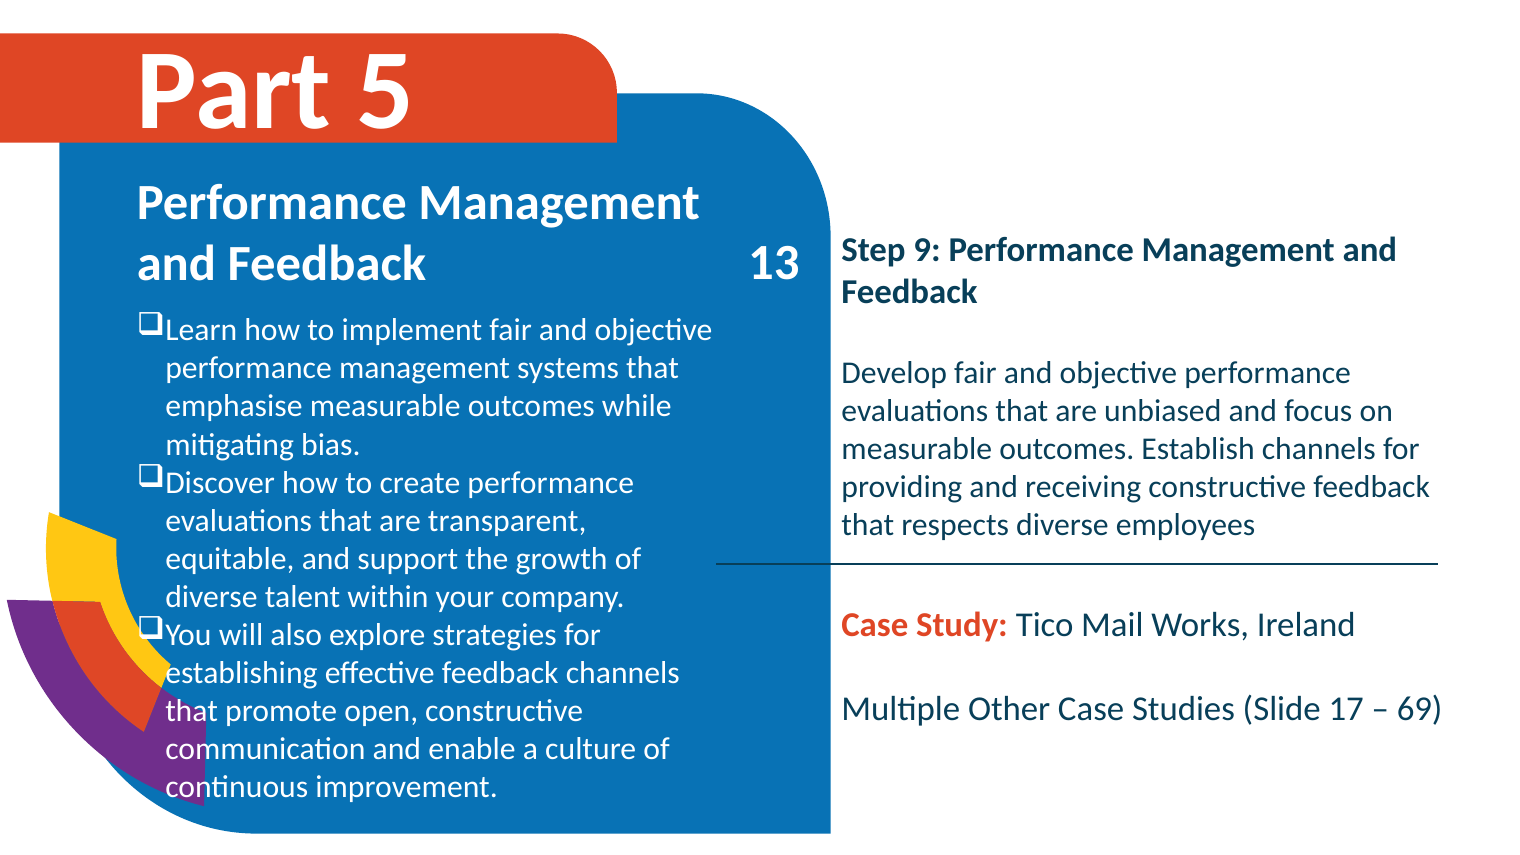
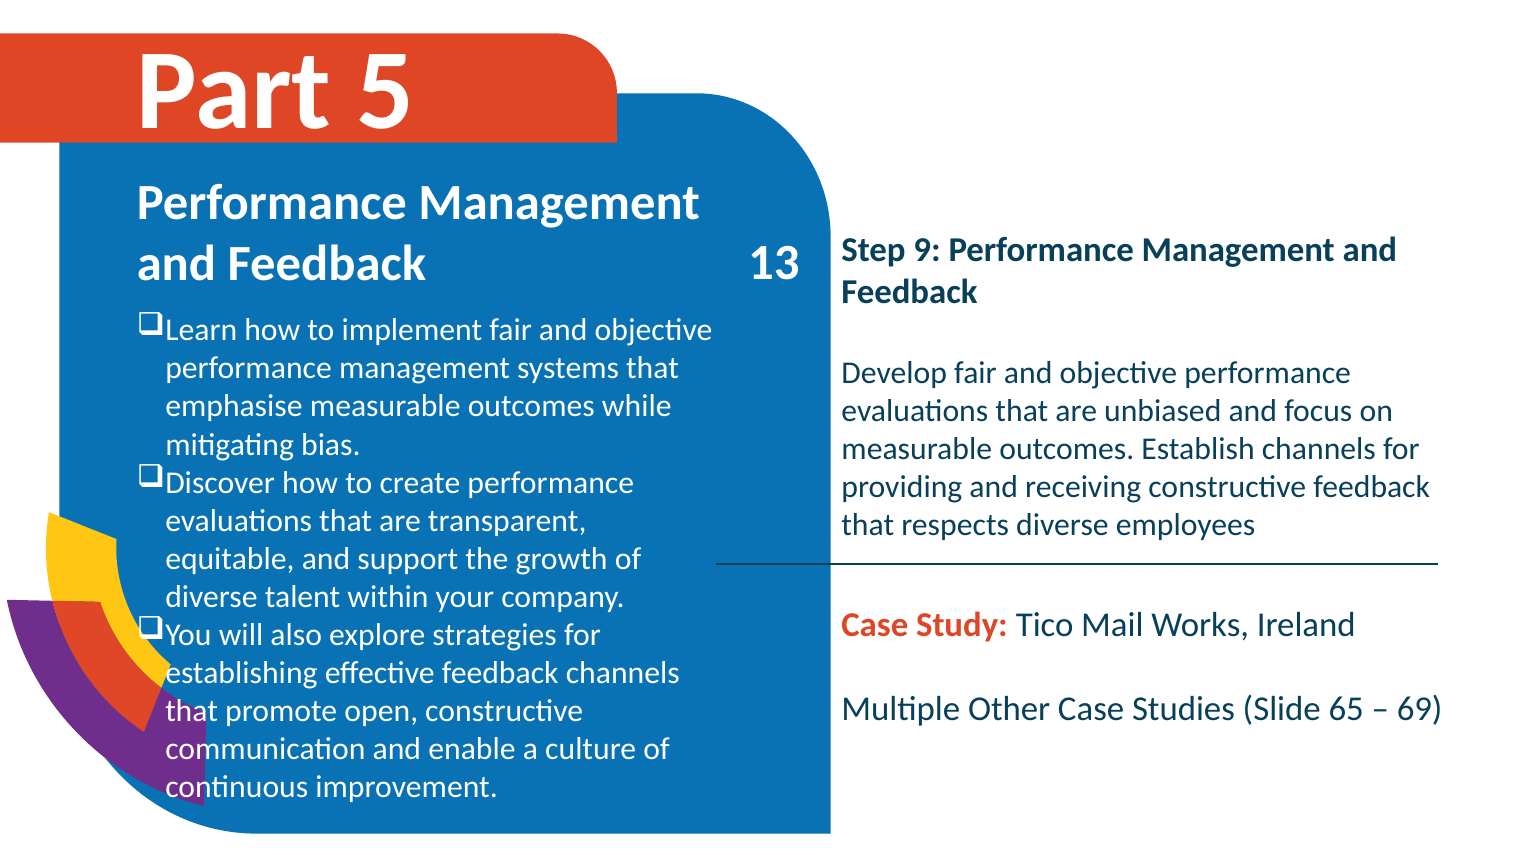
17: 17 -> 65 (1346, 709)
